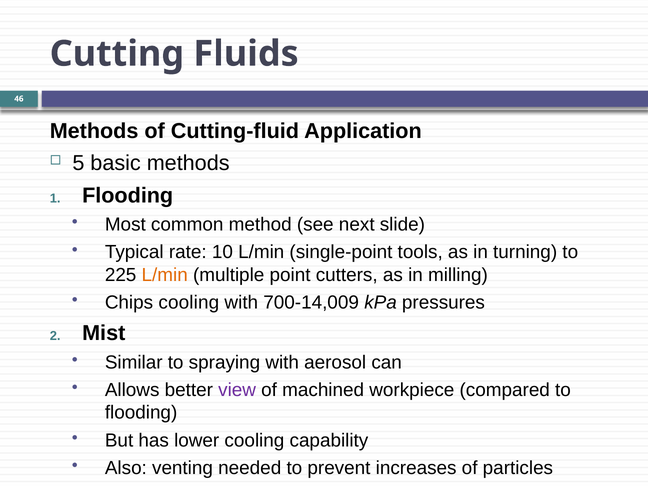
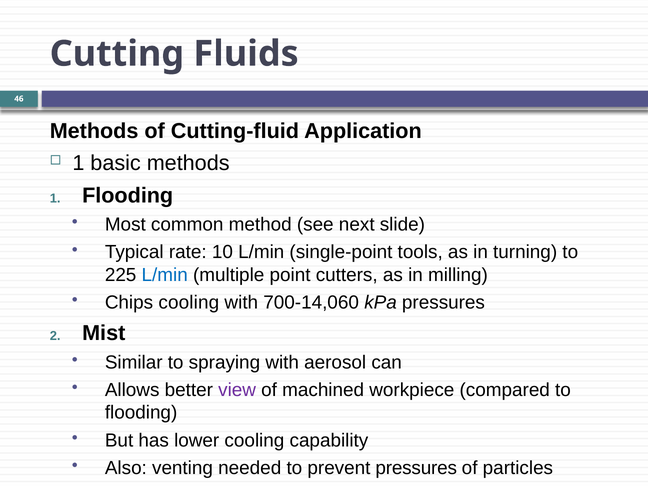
5: 5 -> 1 (78, 163)
L/min colour: orange -> blue (165, 275)
700-14,009: 700-14,009 -> 700-14,060 (311, 303)
prevent increases: increases -> pressures (416, 468)
